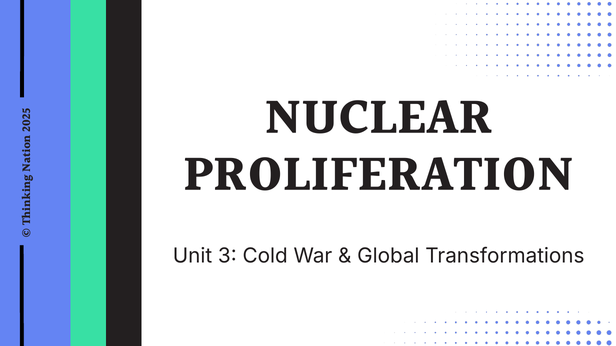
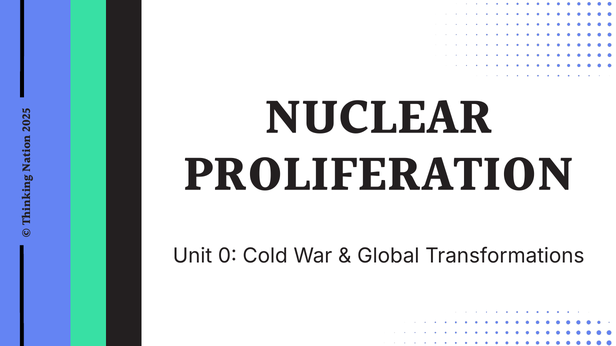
Unit 3: 3 -> 0 (227, 256)
